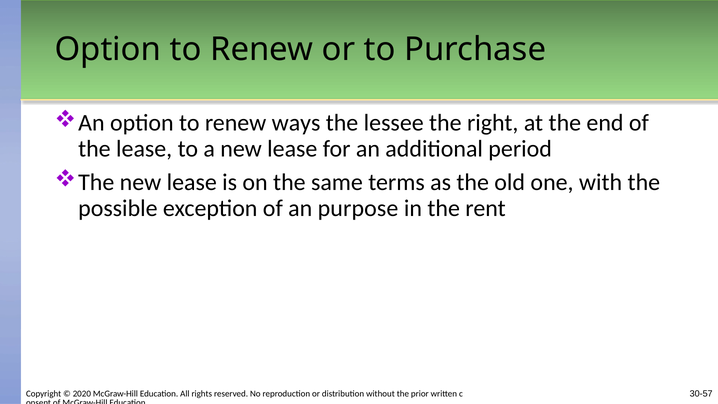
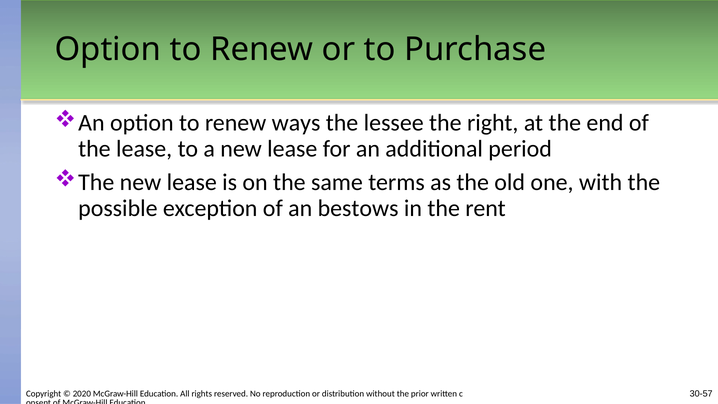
purpose: purpose -> bestows (358, 208)
